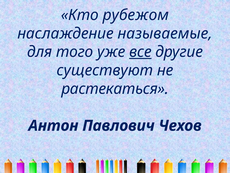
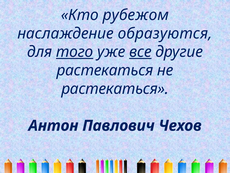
называемые: называемые -> образуются (165, 33)
того underline: none -> present (75, 52)
существуют: существуют -> растекаться (105, 70)
